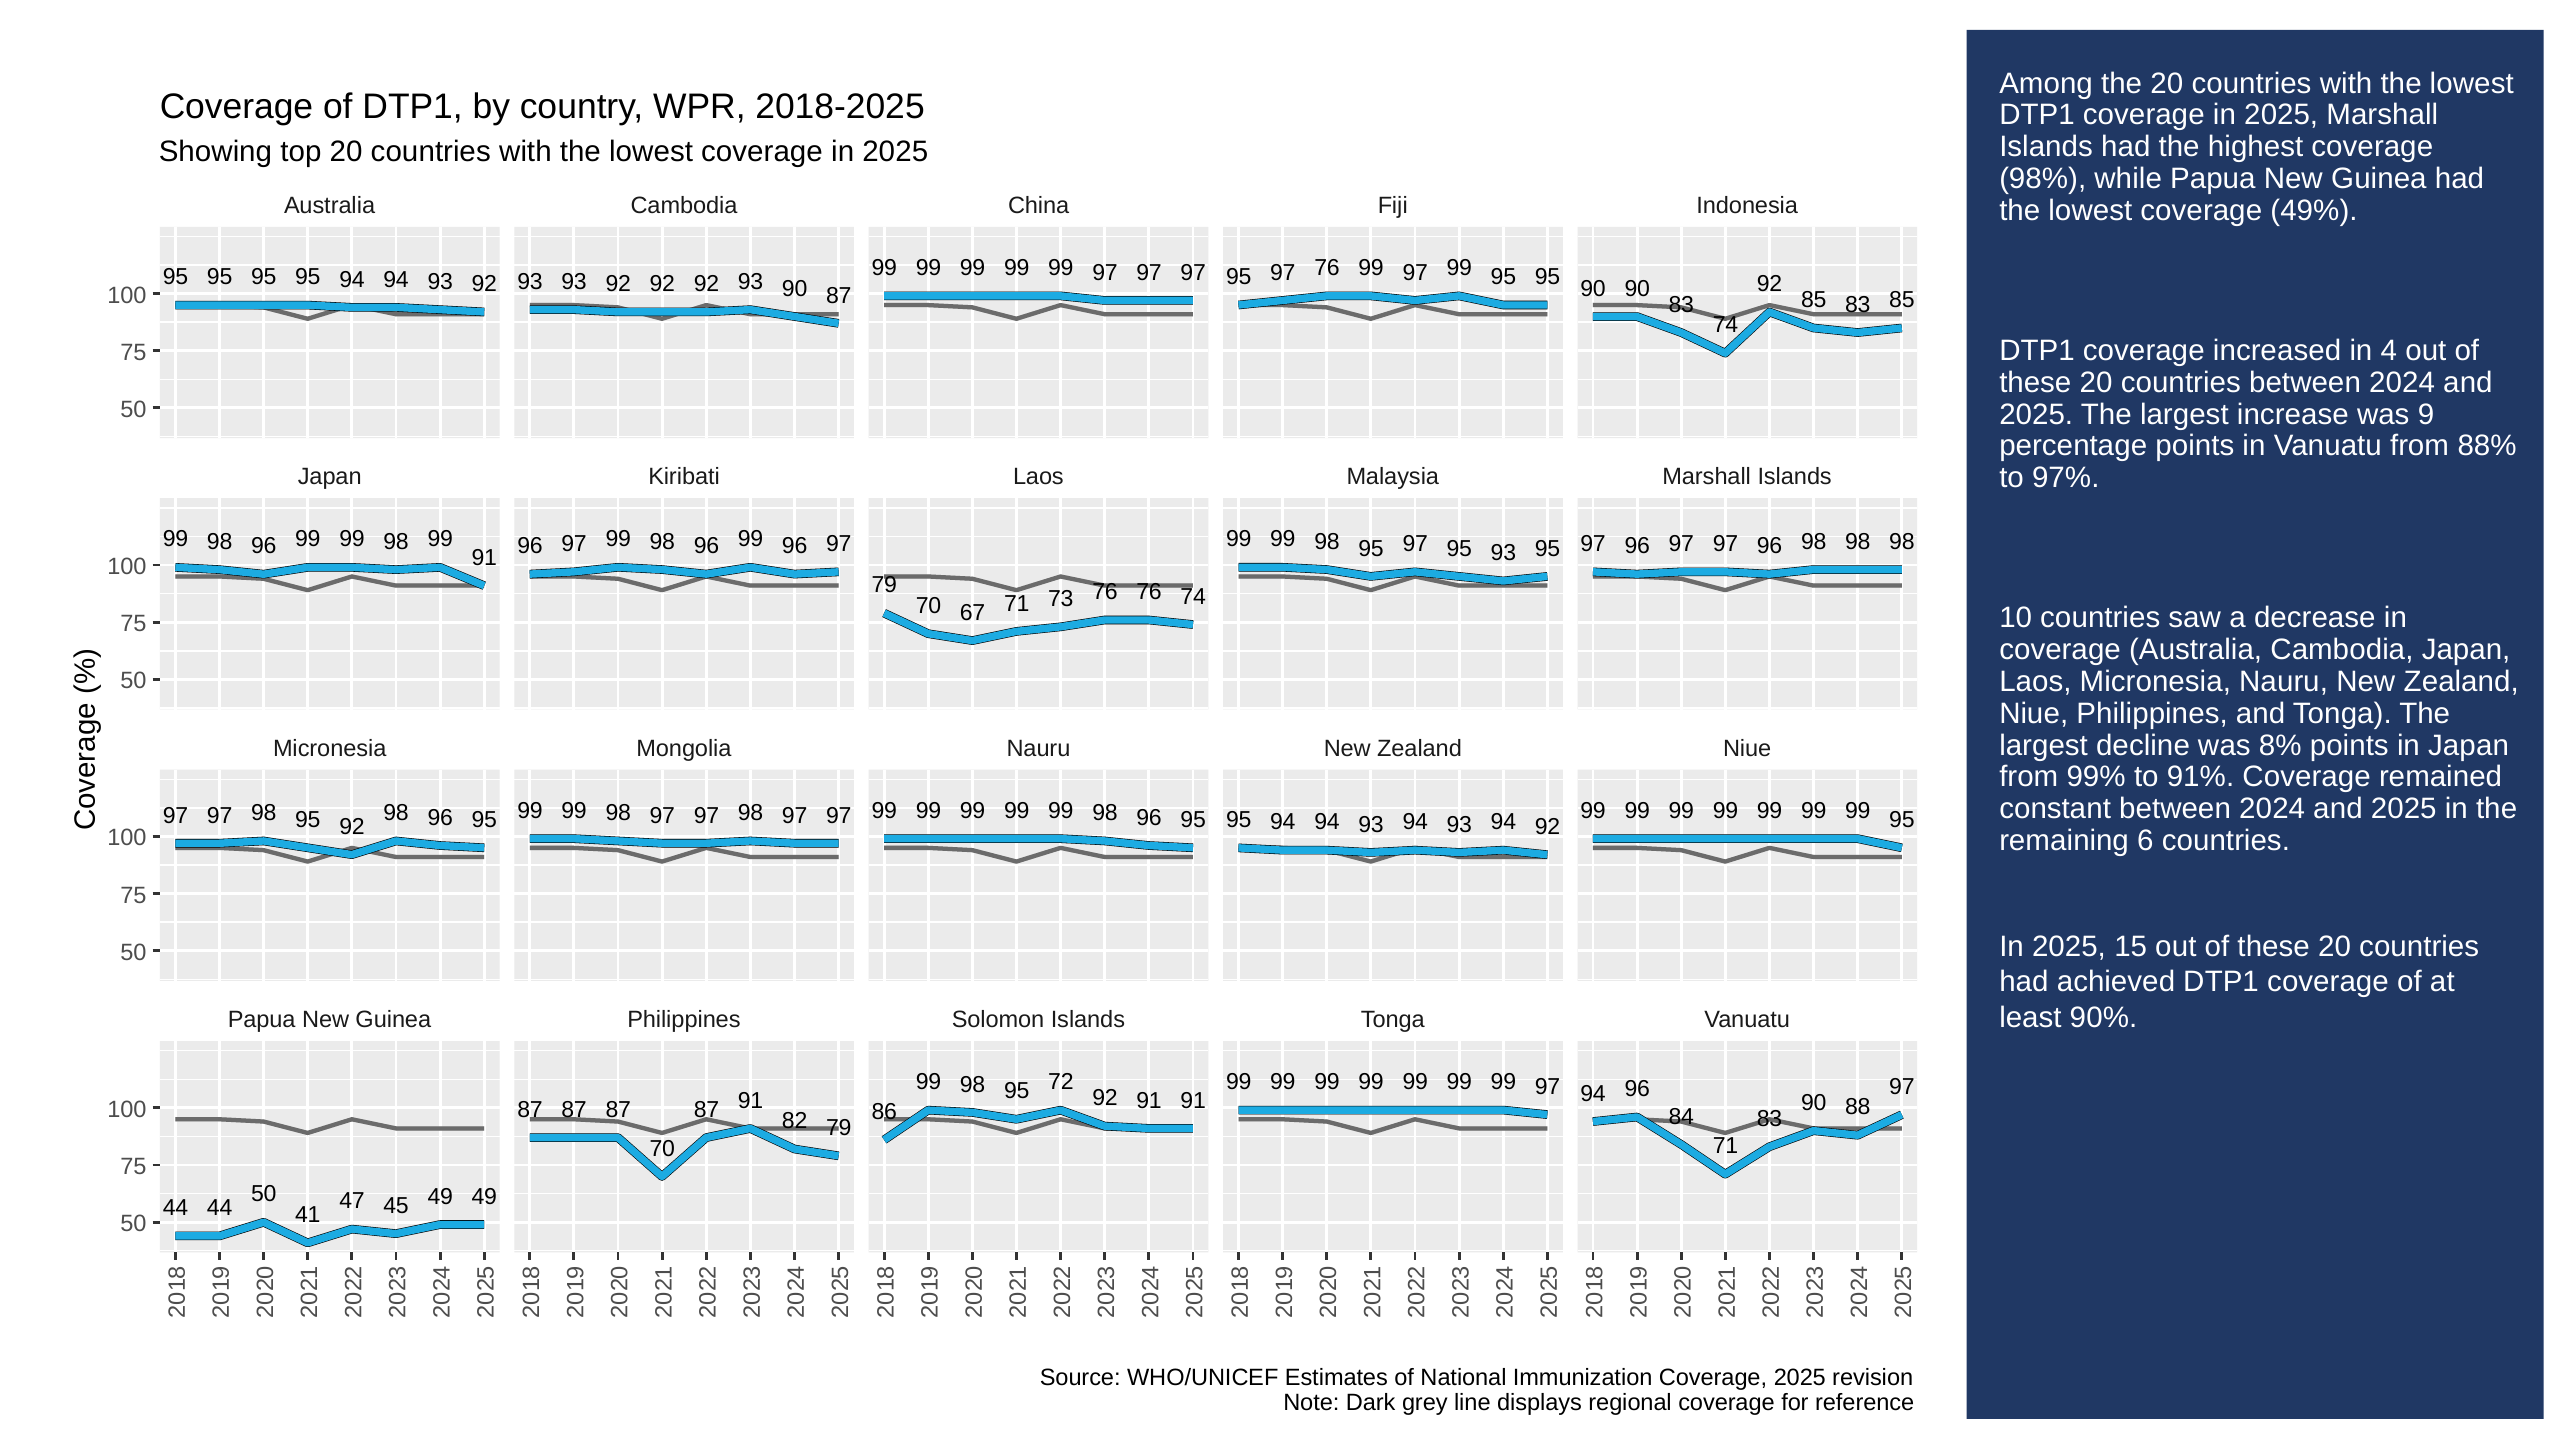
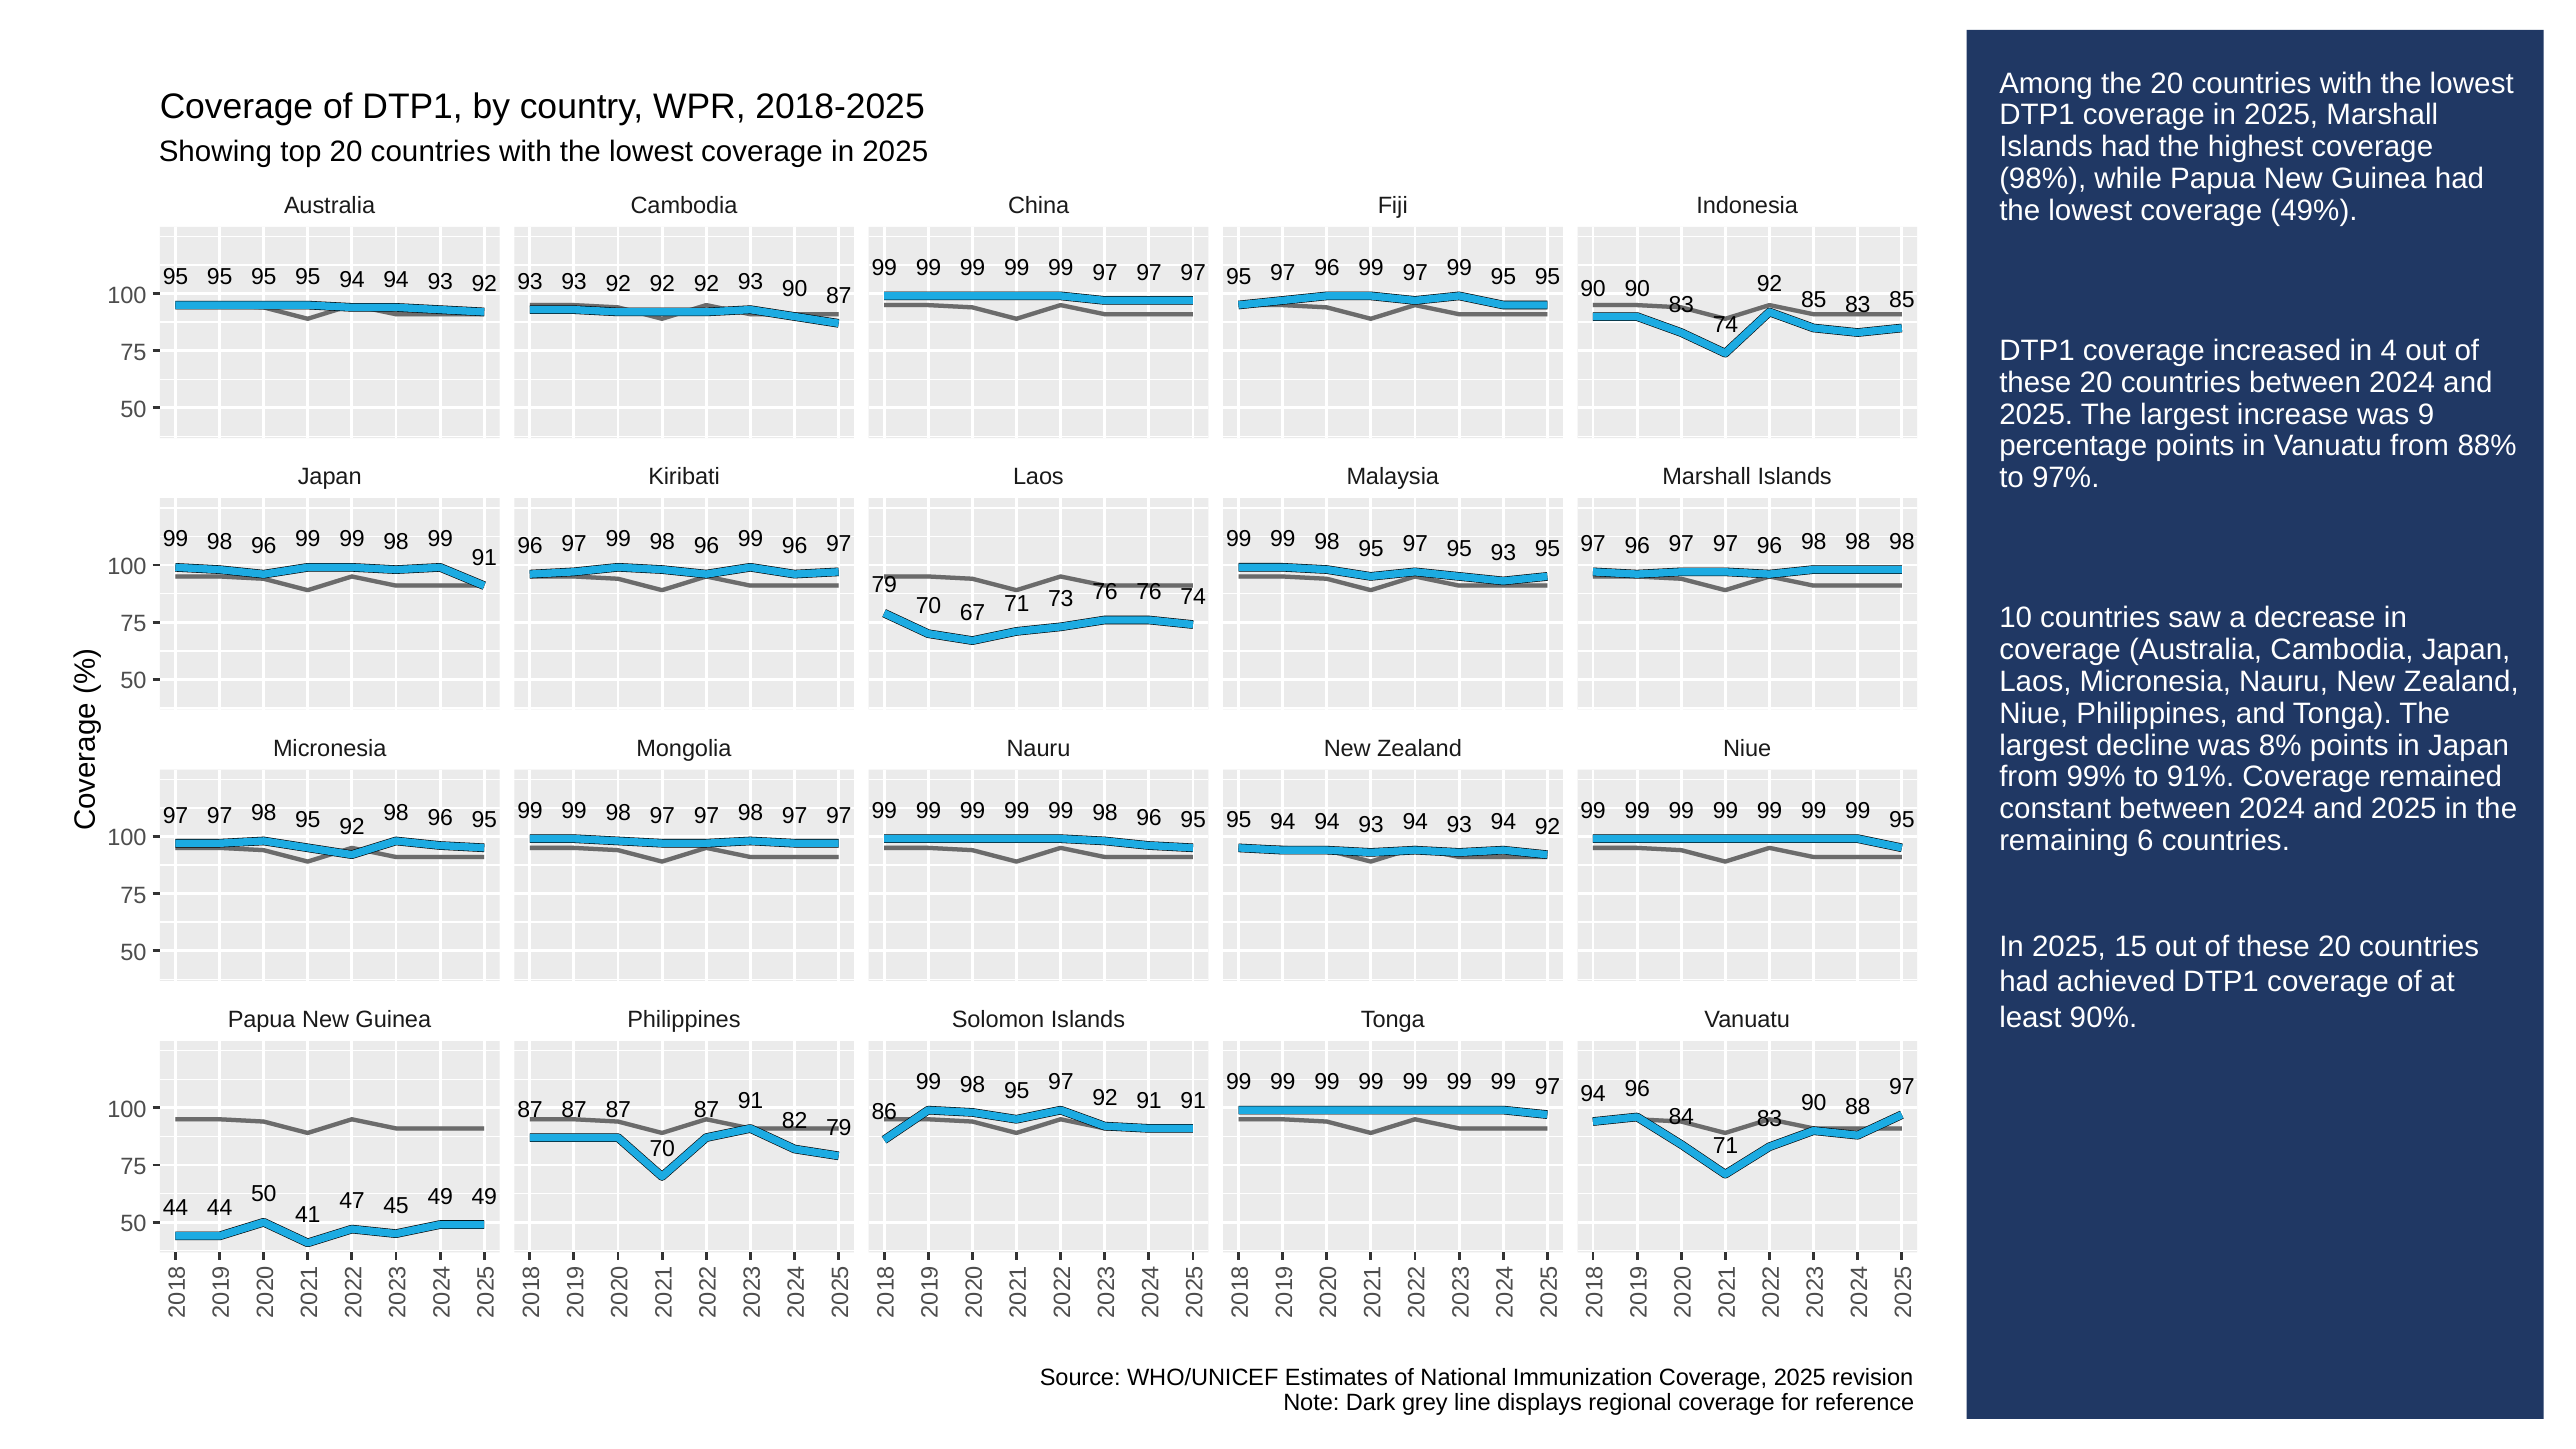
95 97 76: 76 -> 96 (1327, 268)
72: 72 -> 97 (1061, 1082)
